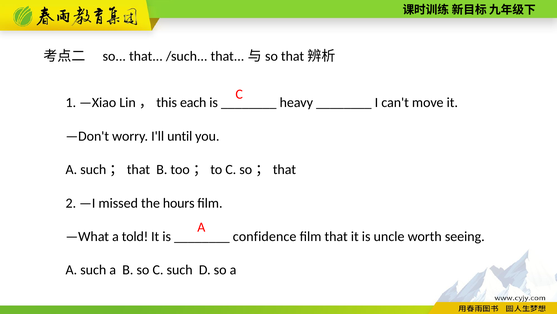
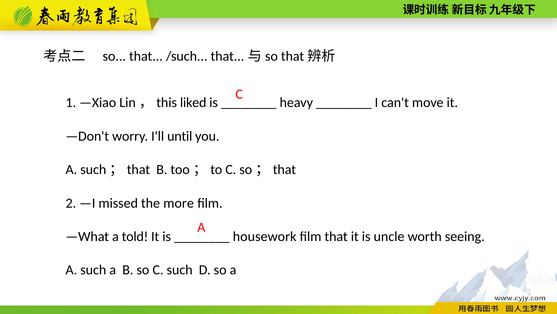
each: each -> liked (193, 102)
hours: hours -> more (179, 203)
confidence: confidence -> housework (265, 236)
